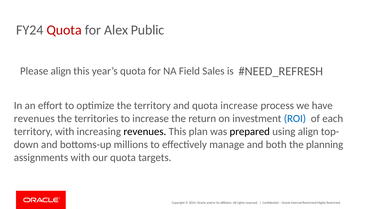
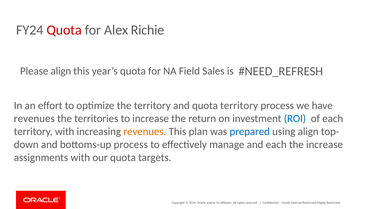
Public: Public -> Richie (148, 30)
quota increase: increase -> territory (239, 105)
revenues colour: black -> orange (145, 131)
prepared colour: black -> blue (250, 131)
bottoms-up millions: millions -> process (131, 144)
and both: both -> each (276, 144)
the planning: planning -> increase (325, 144)
